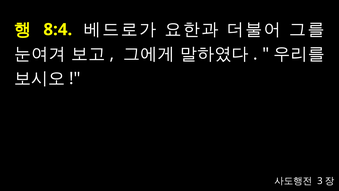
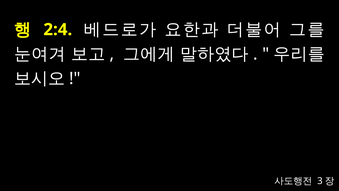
8:4: 8:4 -> 2:4 (58, 30)
